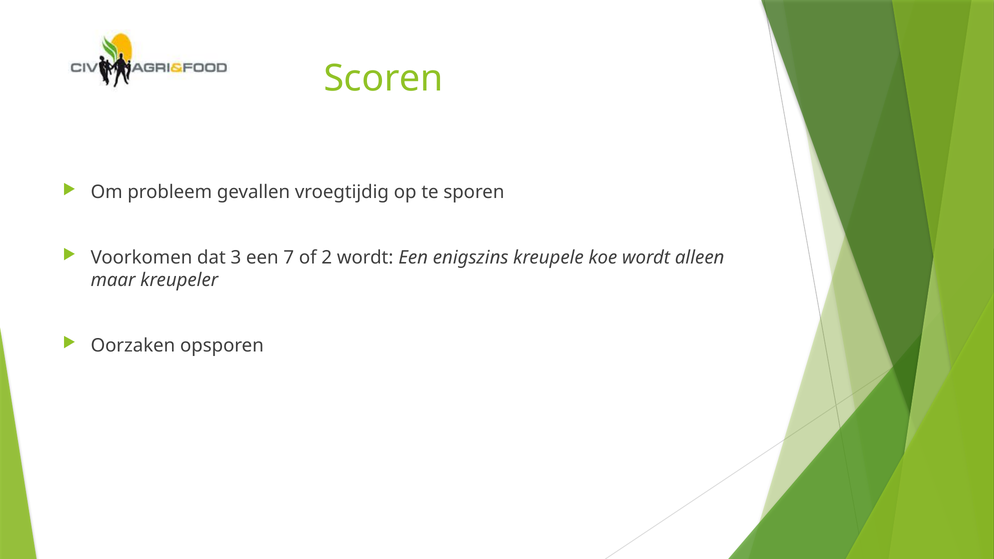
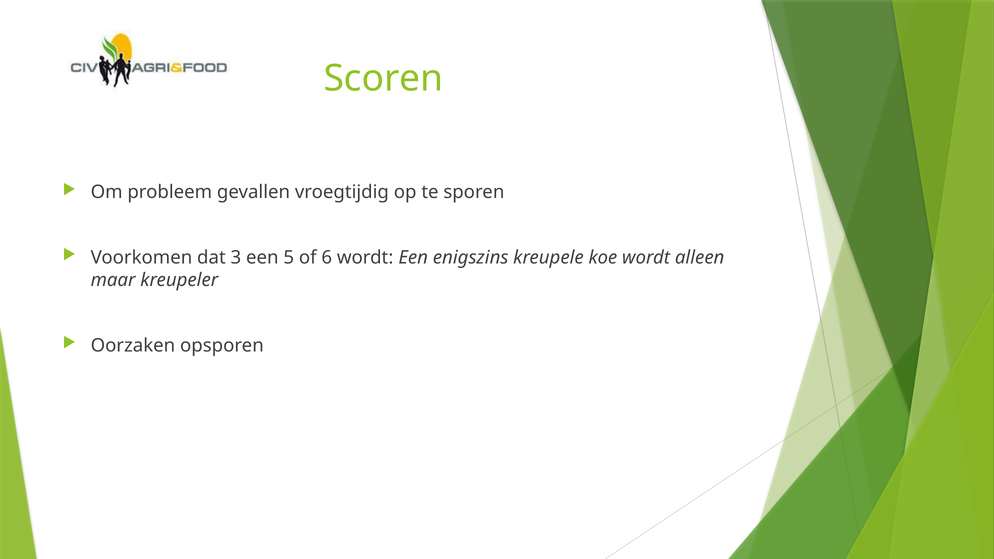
7: 7 -> 5 (289, 258)
2: 2 -> 6 (327, 258)
